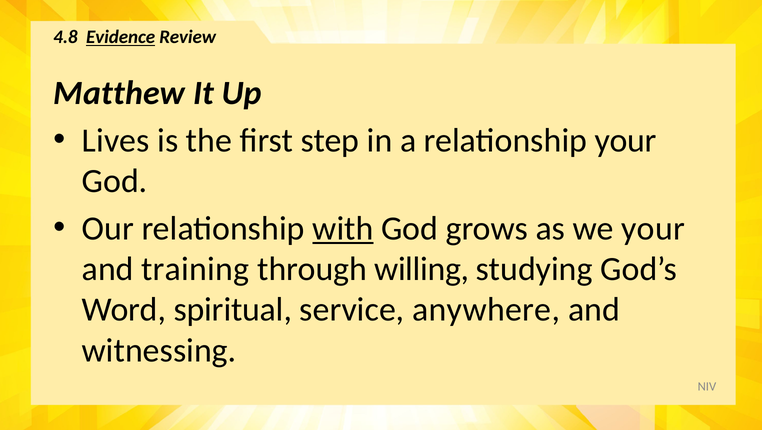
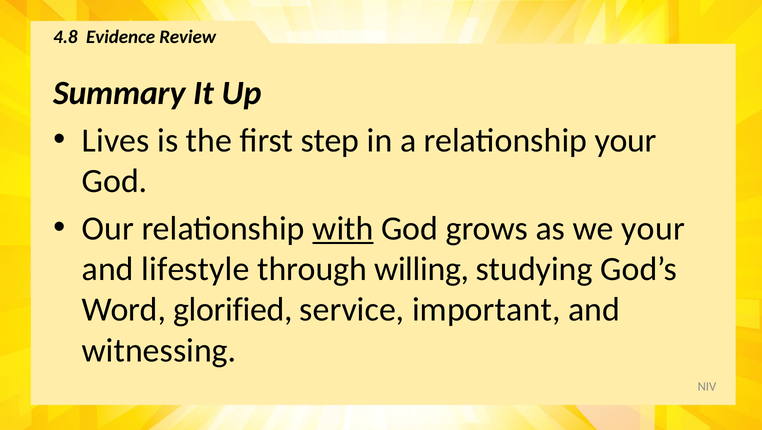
Evidence underline: present -> none (121, 37)
Matthew: Matthew -> Summary (119, 93)
training: training -> lifestyle (195, 269)
spiritual: spiritual -> glorified (233, 310)
anywhere: anywhere -> important (486, 310)
